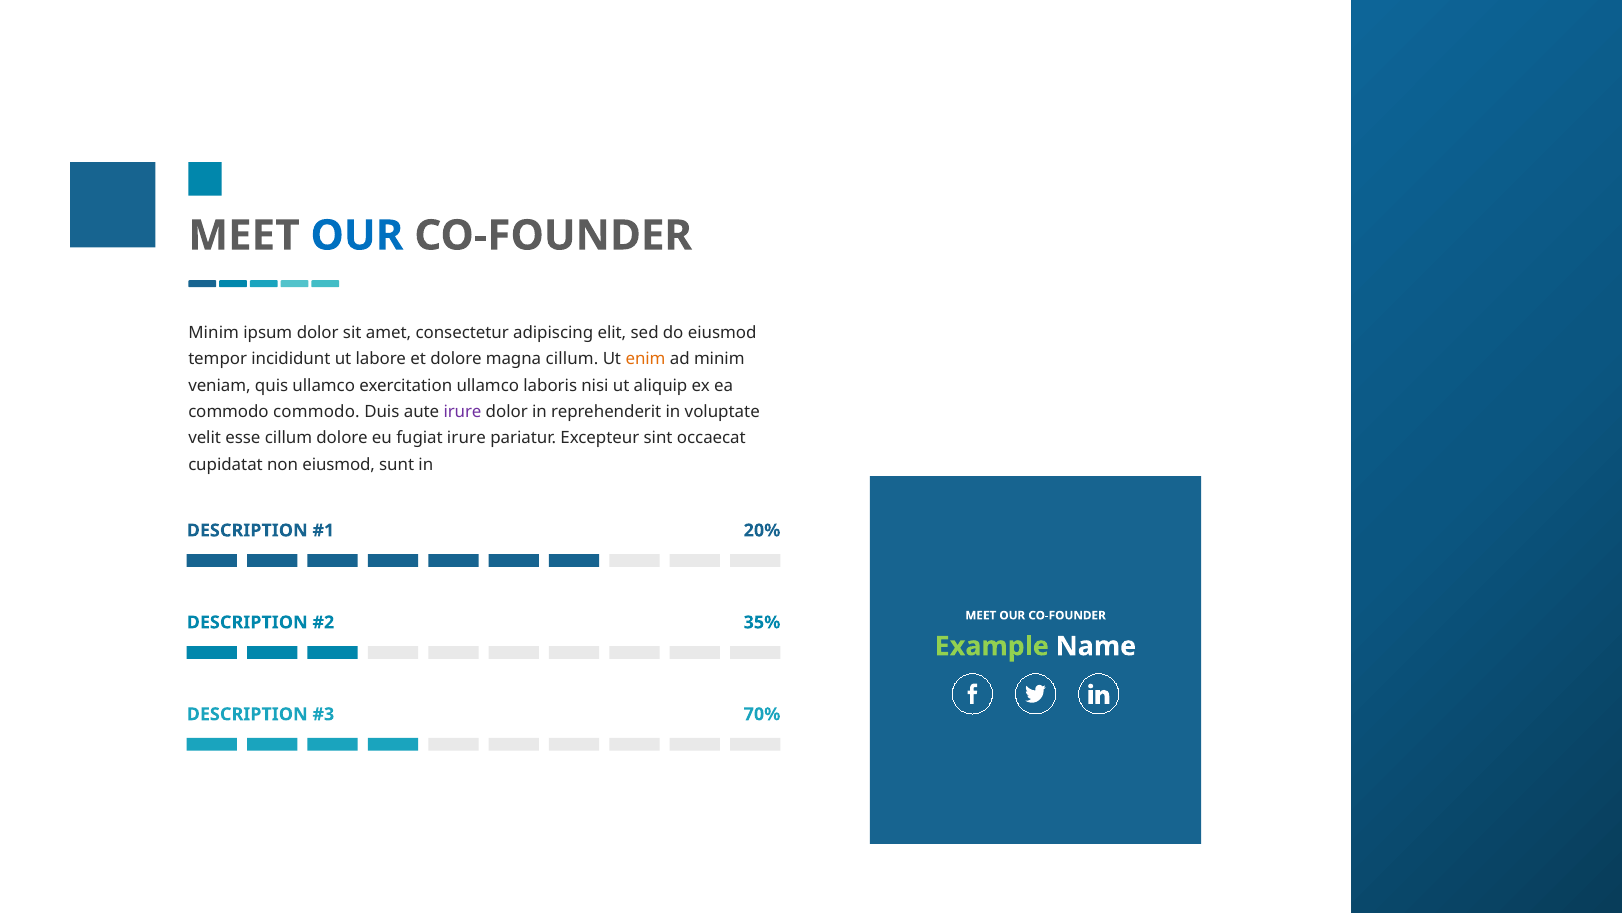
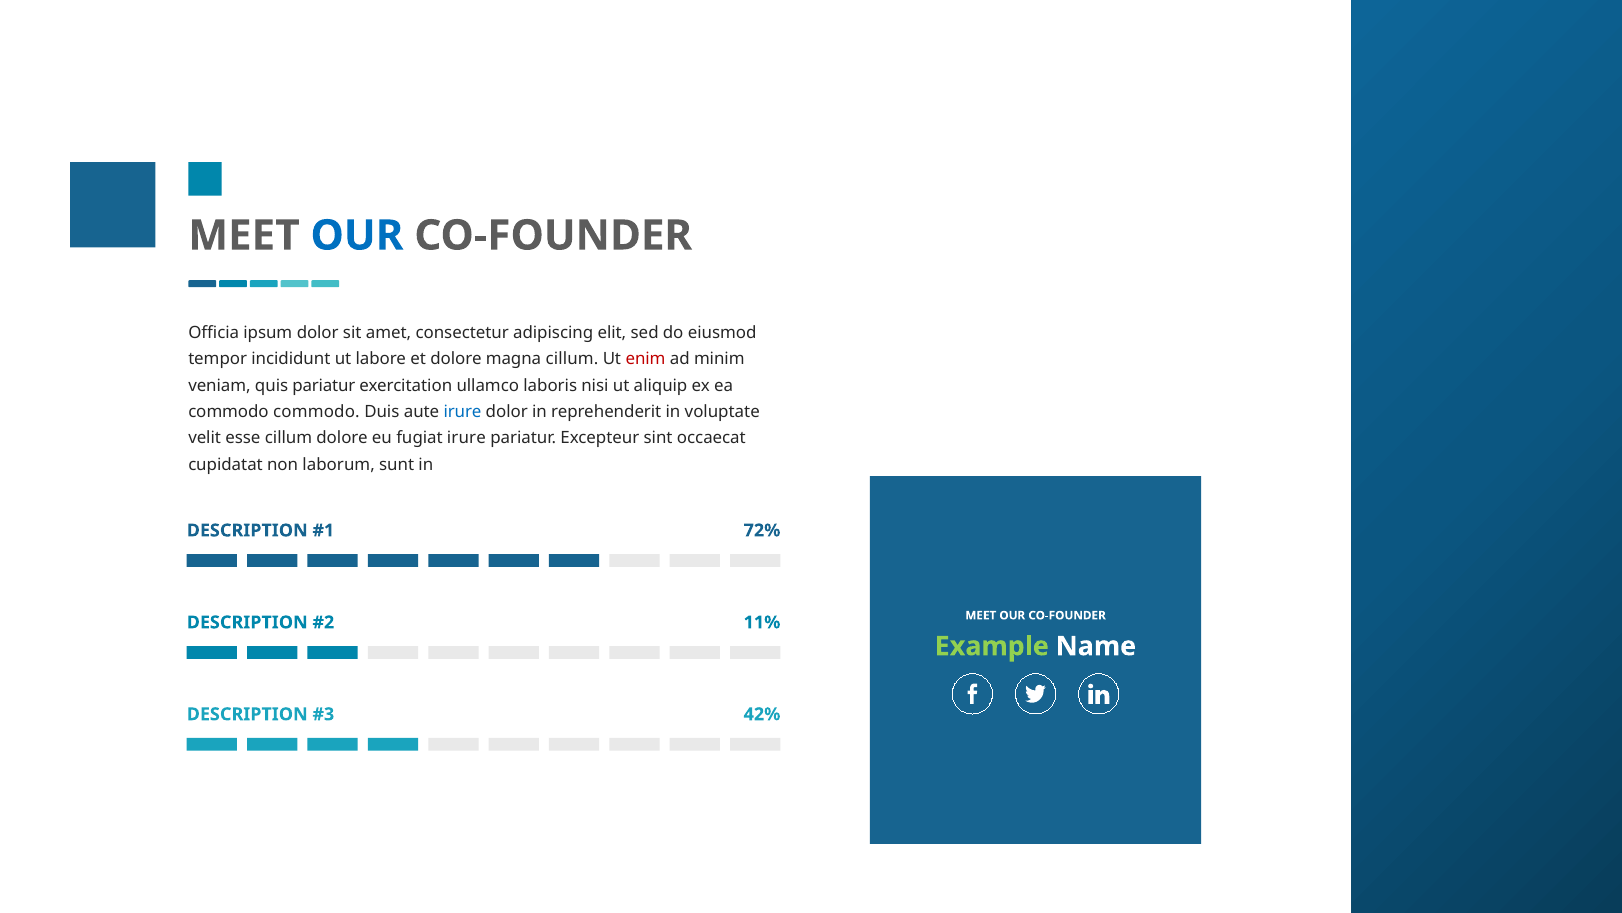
Minim: Minim -> Officia (214, 332)
enim colour: orange -> red (646, 359)
quis ullamco: ullamco -> pariatur (324, 385)
irure colour: purple -> blue (462, 412)
non eiusmod: eiusmod -> laborum (339, 464)
20%: 20% -> 72% (762, 530)
35%: 35% -> 11% (762, 622)
70%: 70% -> 42% (762, 714)
